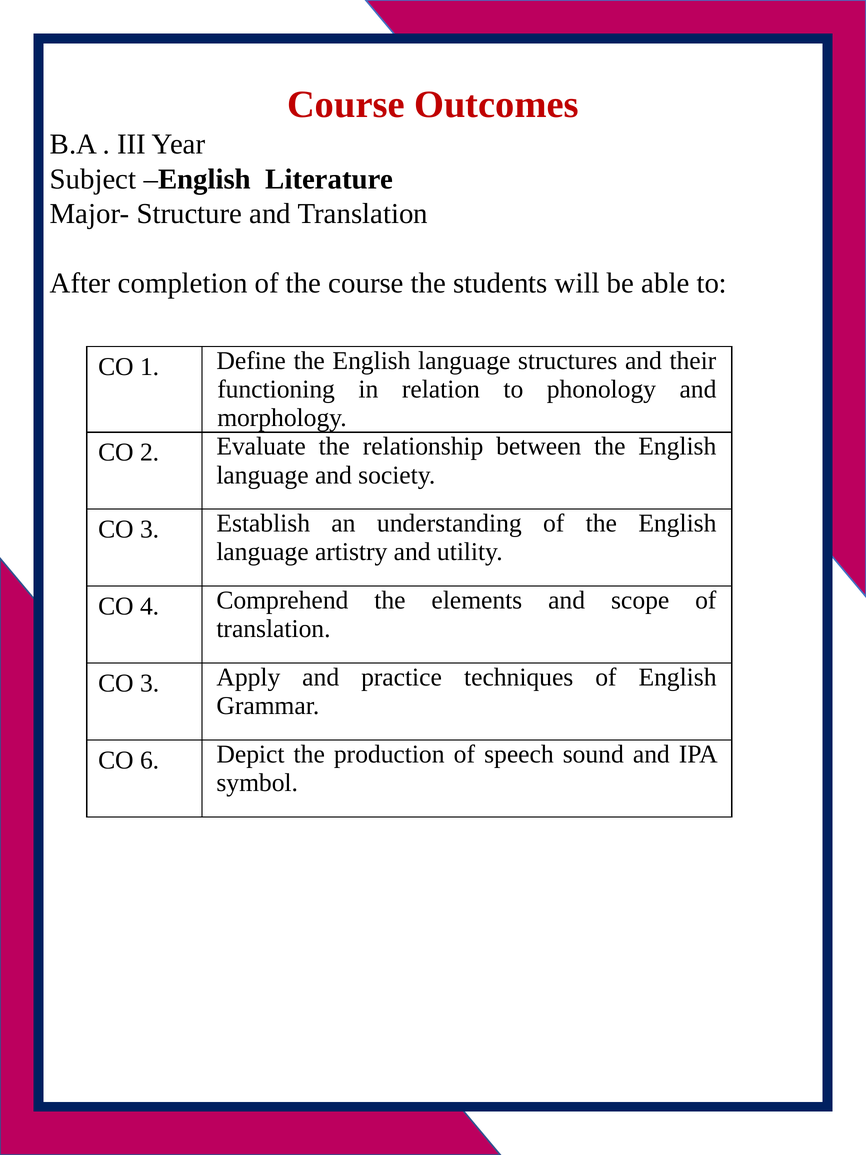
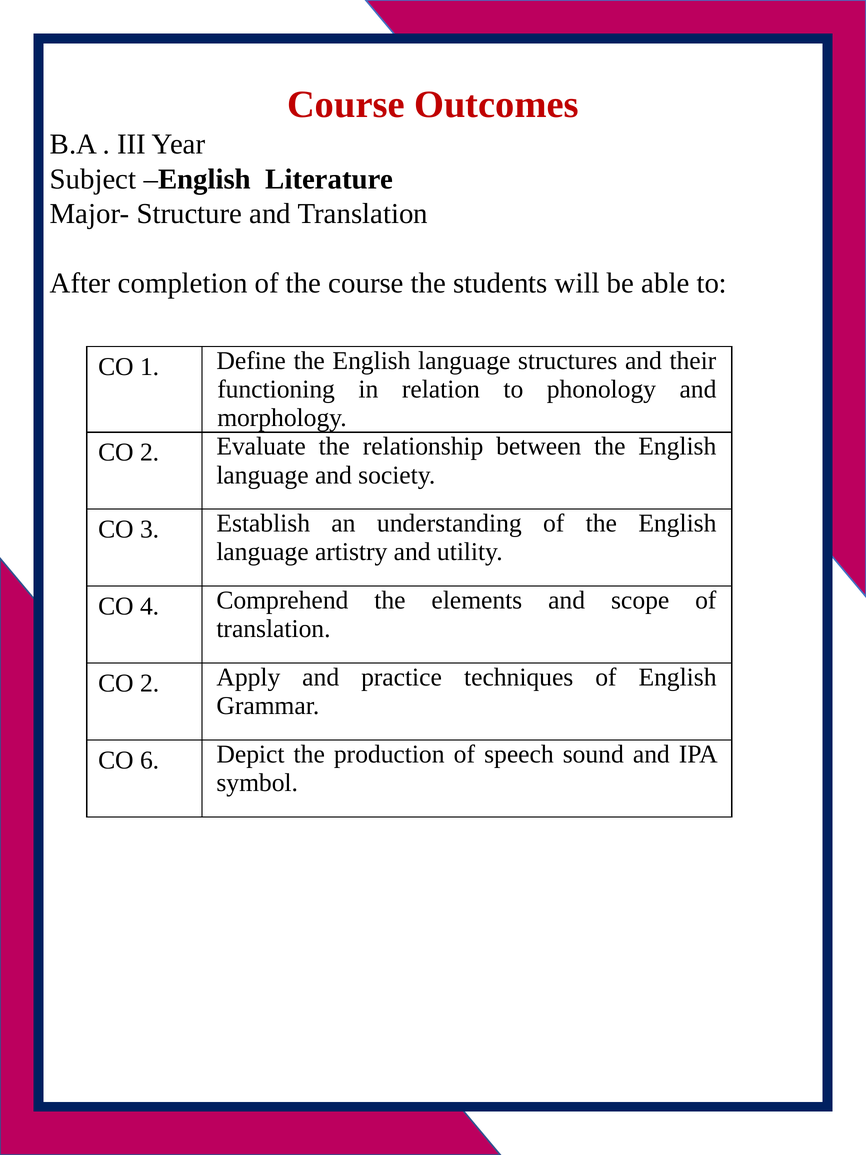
3: 3 -> 2 (150, 683)
